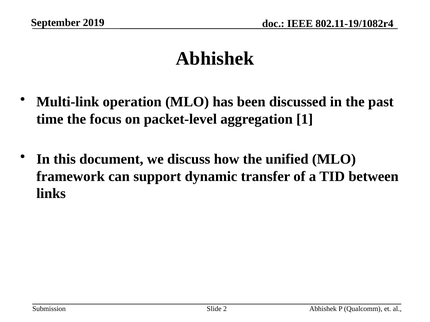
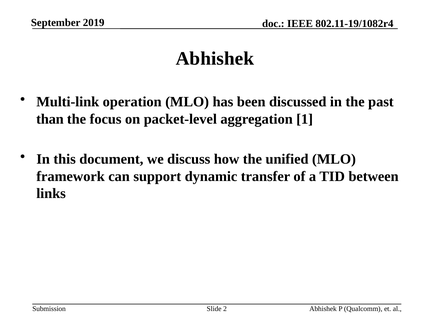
time: time -> than (50, 119)
